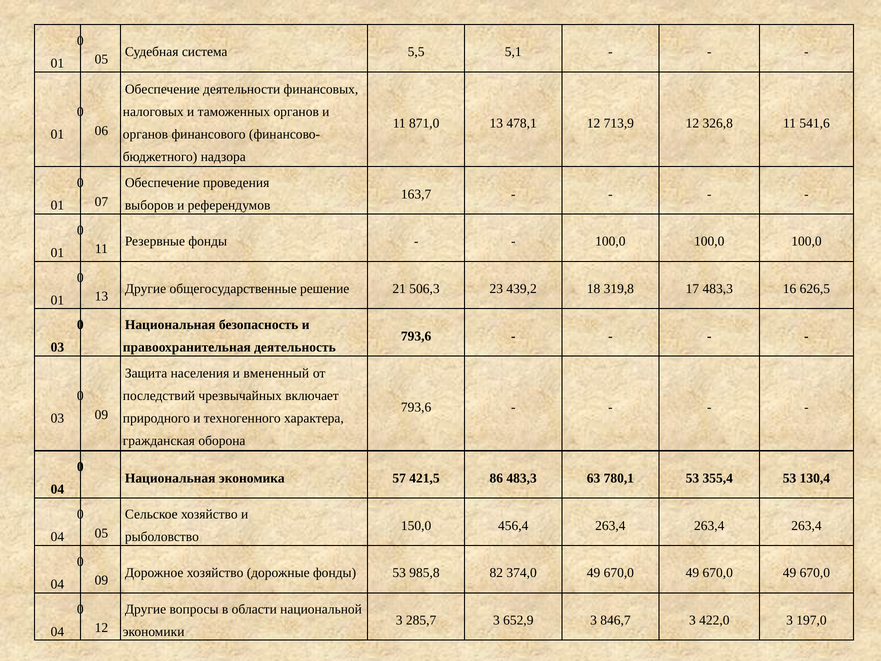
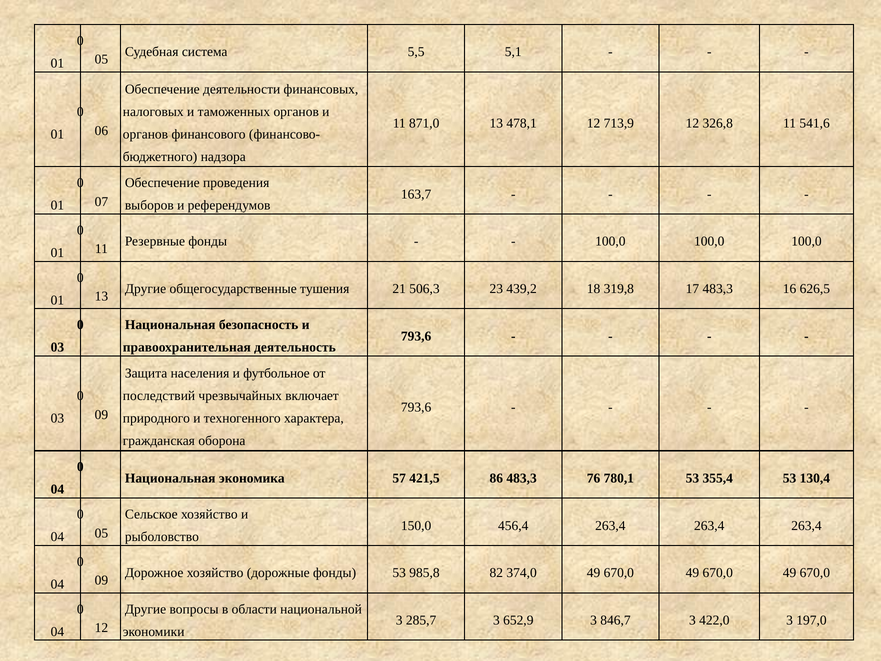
решение: решение -> тушения (325, 289)
вмененный: вмененный -> футбольное (276, 373)
63: 63 -> 76 (594, 478)
